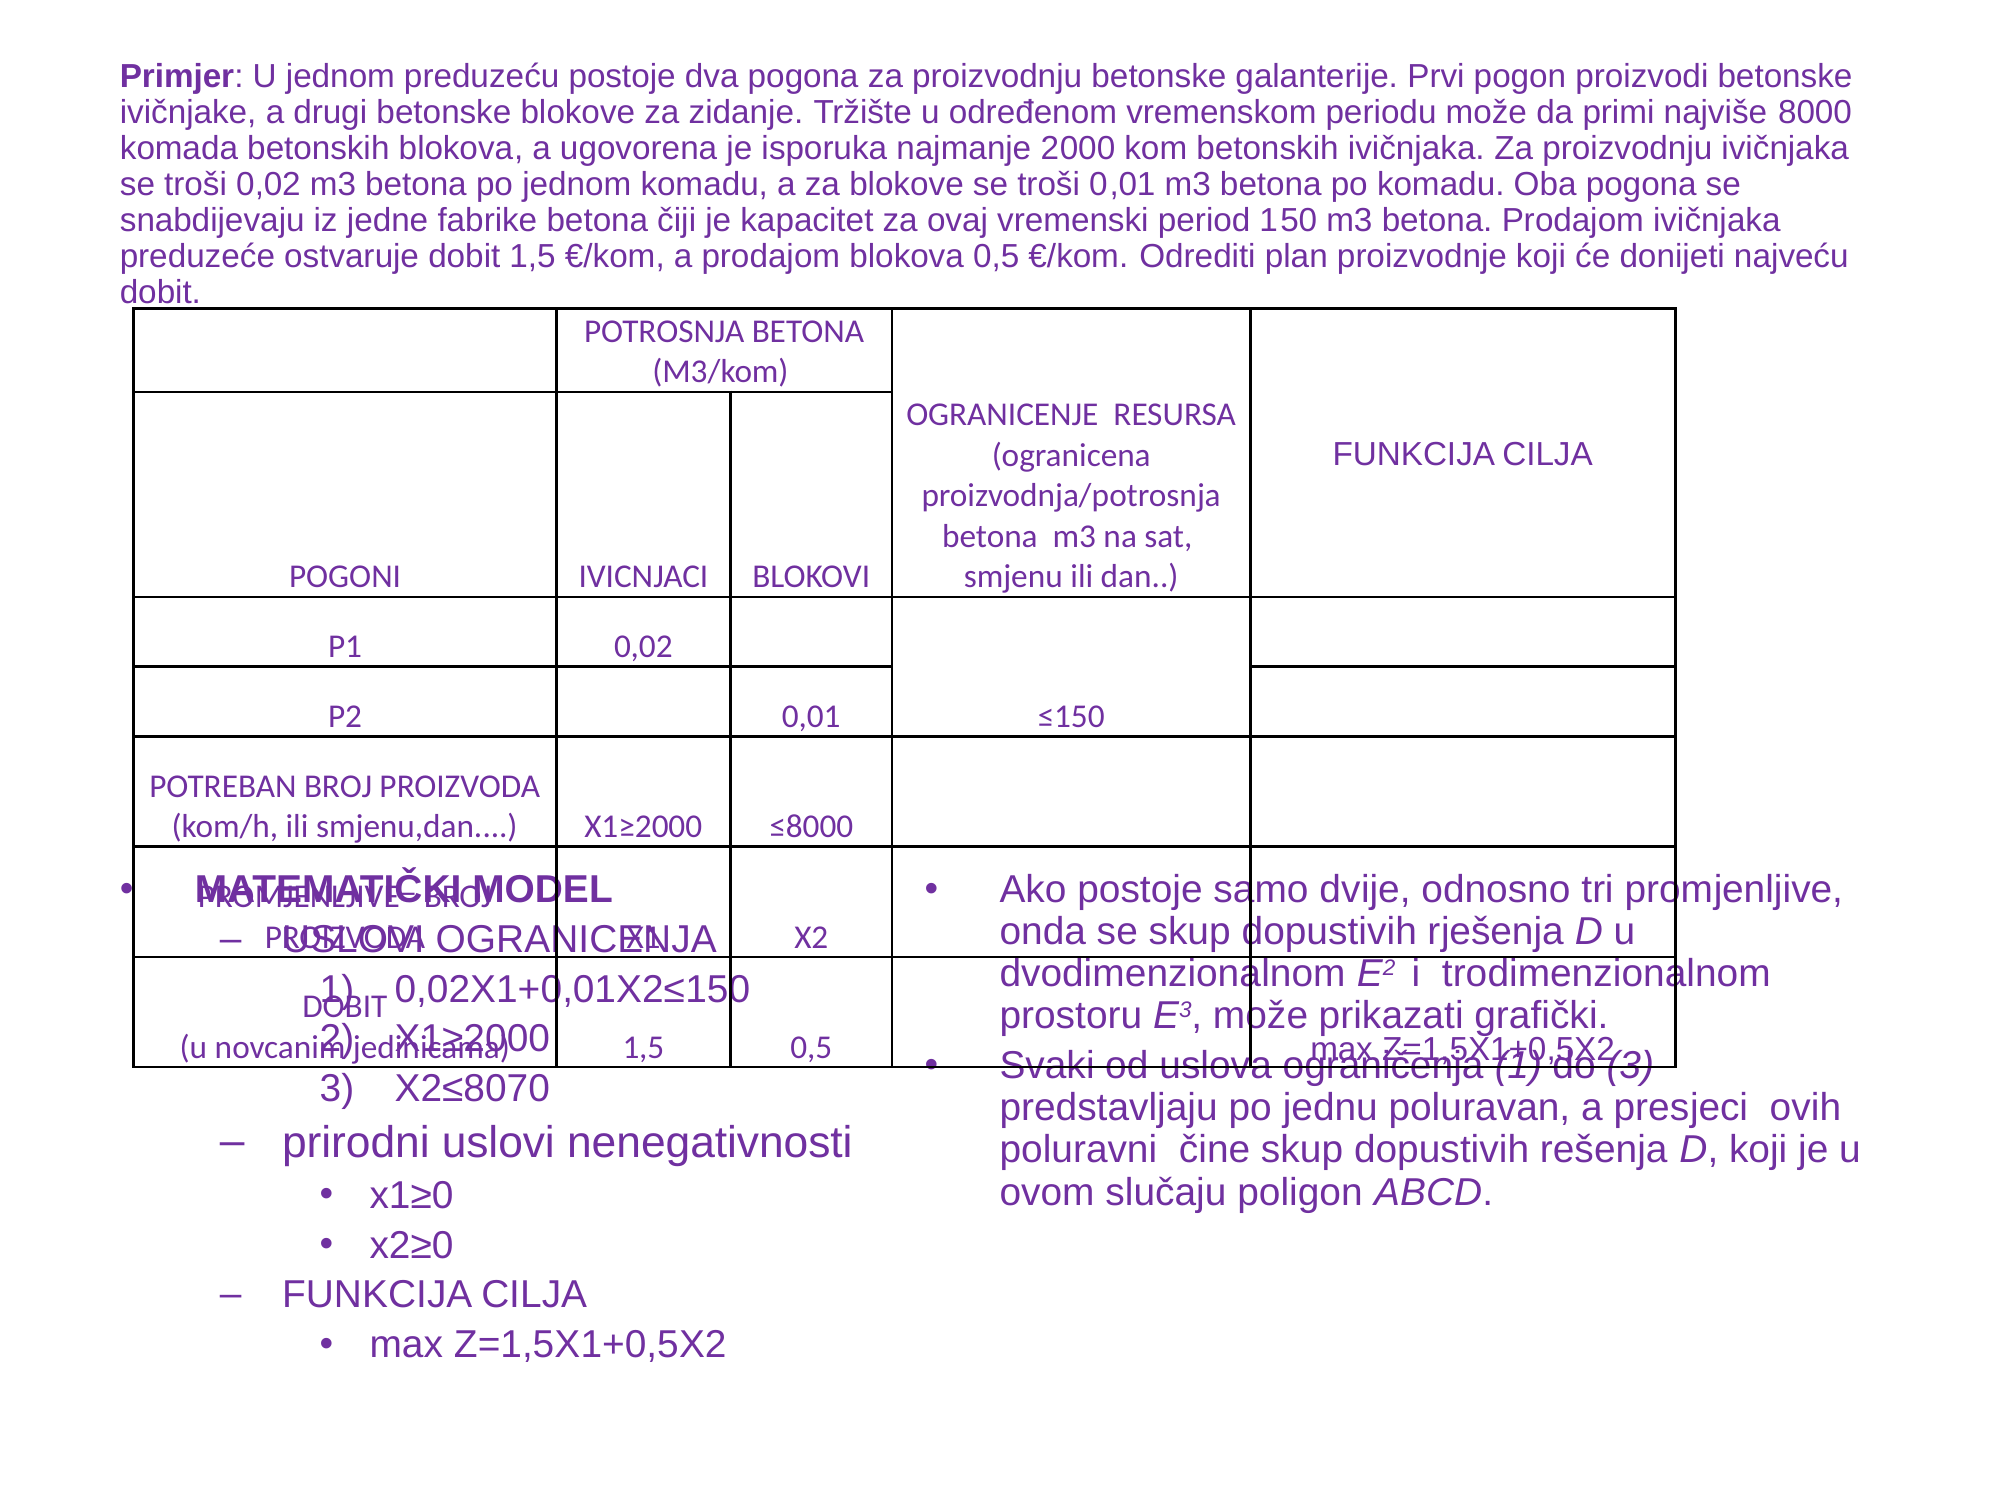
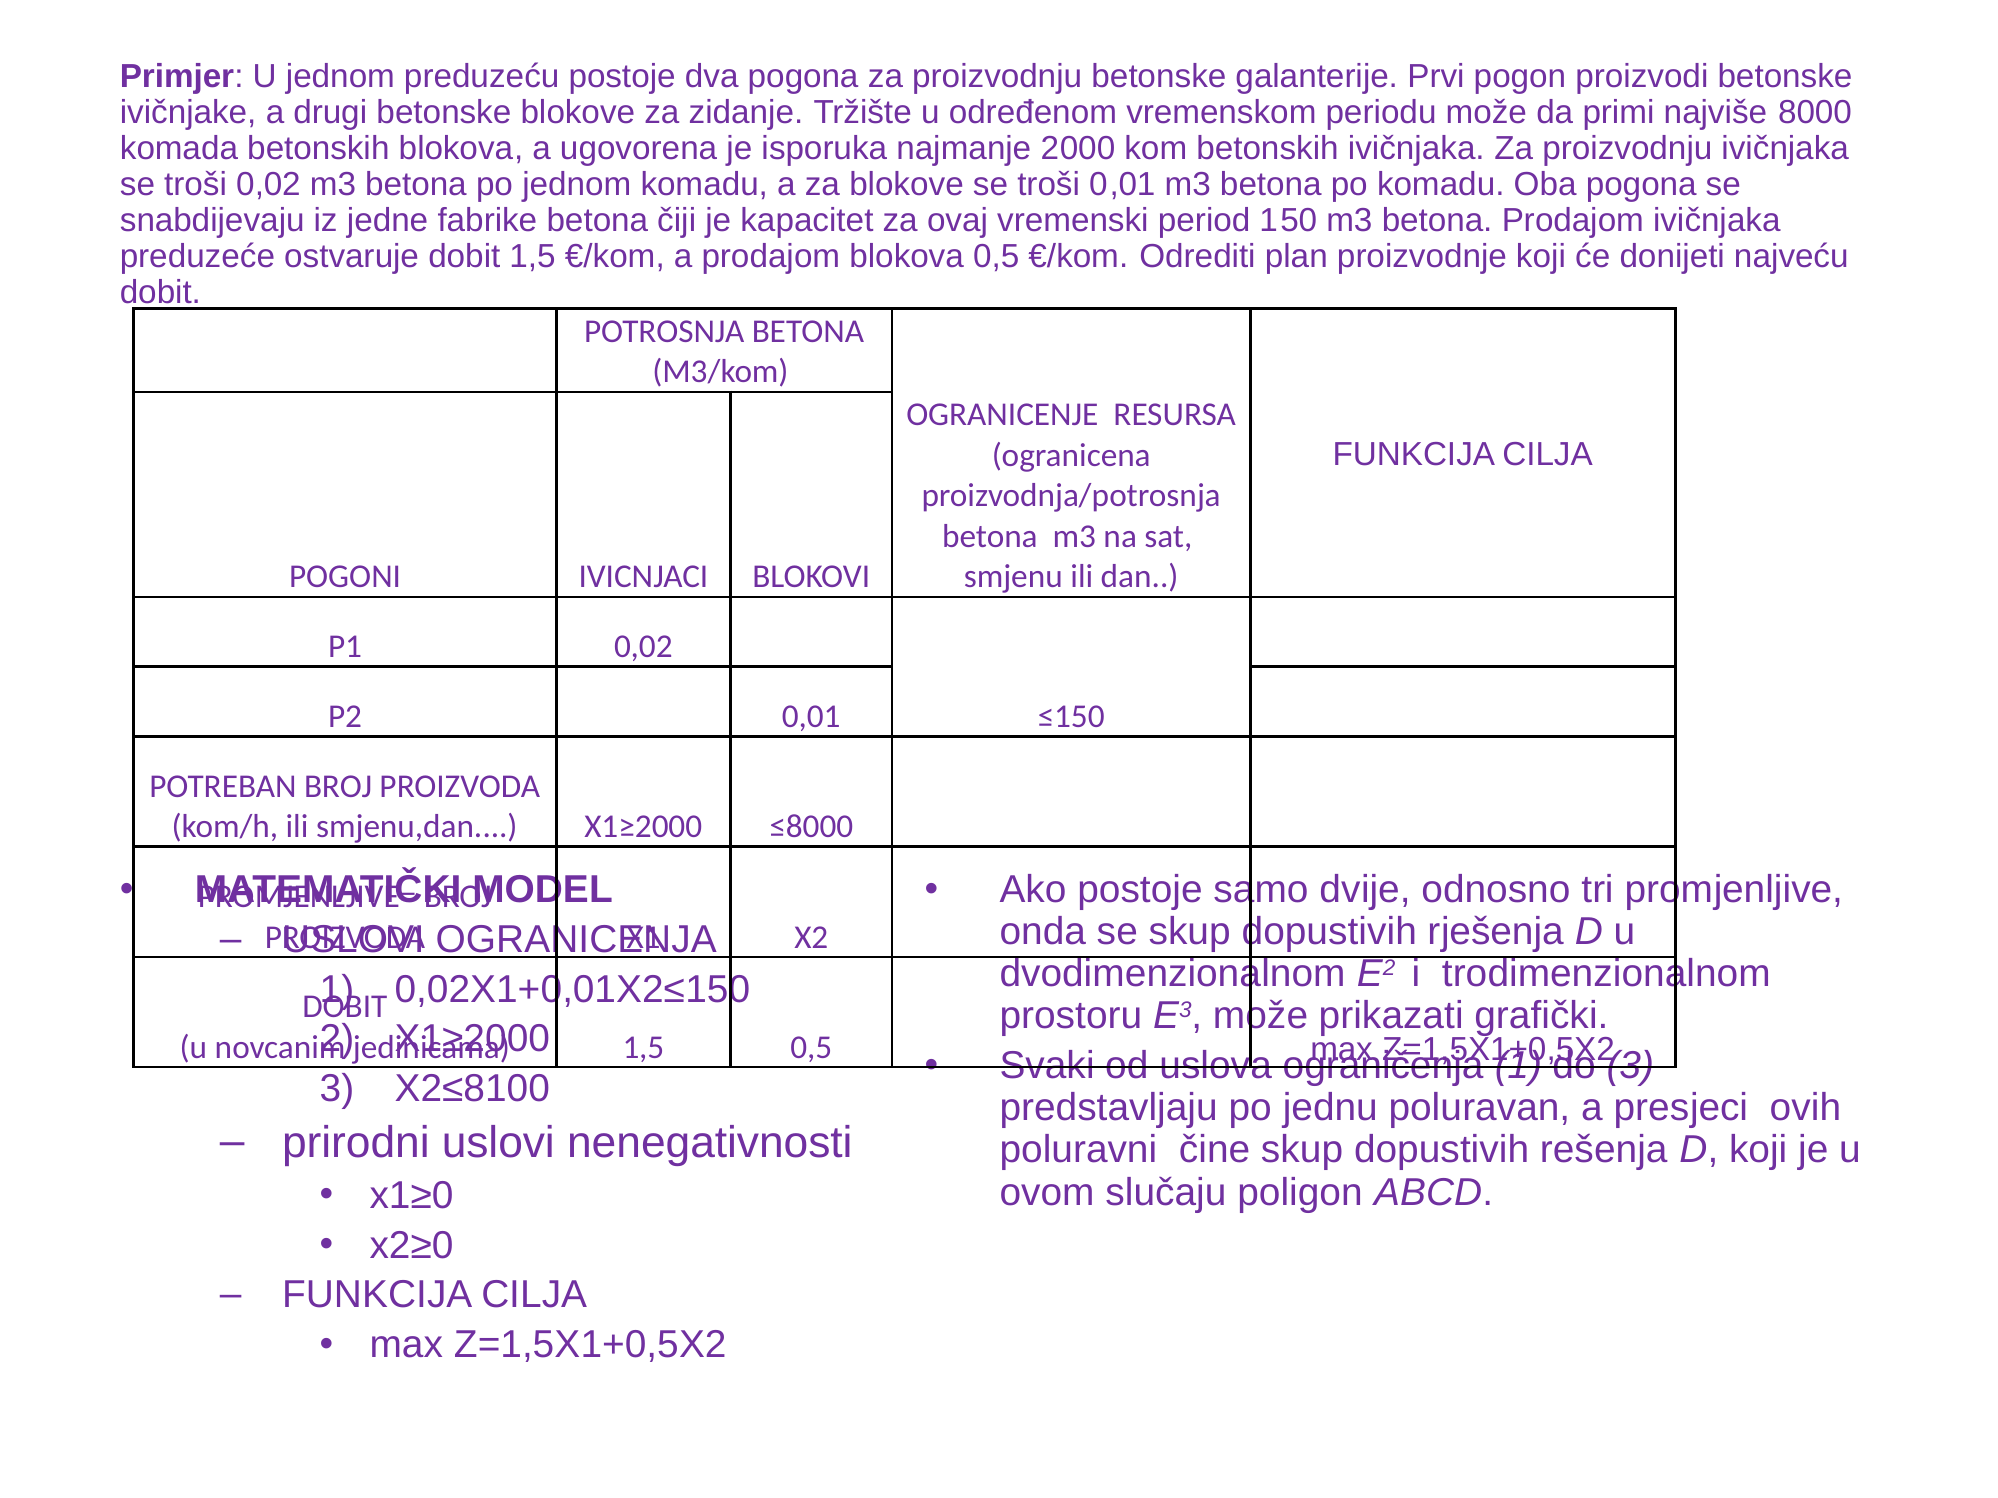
X2≤8070: X2≤8070 -> X2≤8100 (472, 1089)
